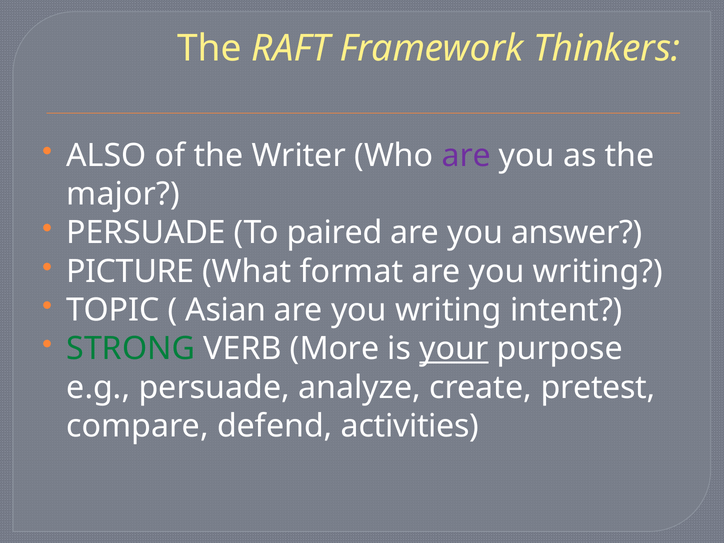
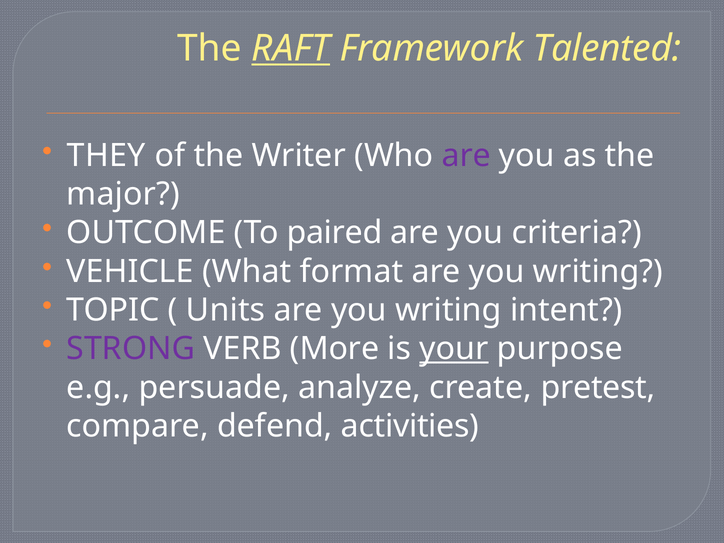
RAFT underline: none -> present (291, 49)
Thinkers: Thinkers -> Talented (607, 49)
ALSO: ALSO -> THEY (106, 156)
PERSUADE: PERSUADE -> OUTCOME (146, 233)
answer: answer -> criteria (577, 233)
PICTURE: PICTURE -> VEHICLE (130, 271)
Asian: Asian -> Units (226, 310)
STRONG colour: green -> purple (131, 349)
